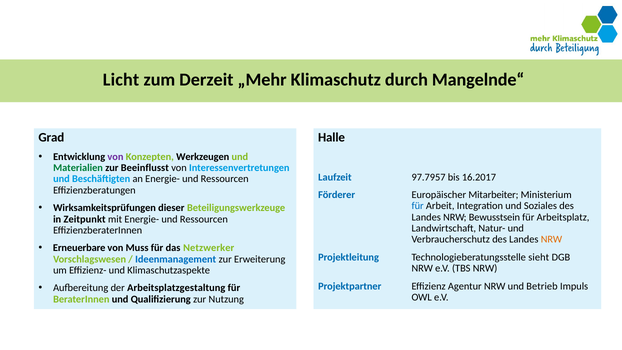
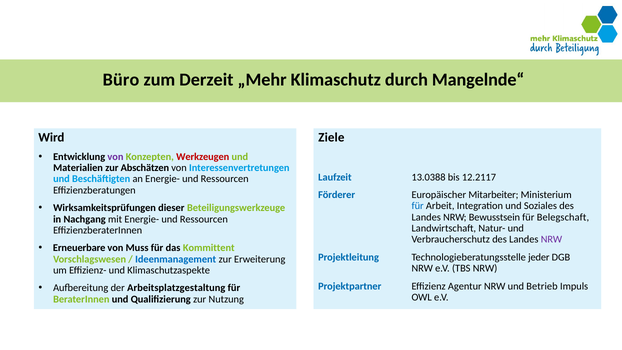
Licht: Licht -> Büro (121, 80)
Grad: Grad -> Wird (51, 138)
Halle: Halle -> Ziele (331, 138)
Werkzeugen colour: black -> red (203, 157)
Materialien colour: green -> black (78, 168)
Beeinflusst: Beeinflusst -> Abschätzen (145, 168)
97.7957: 97.7957 -> 13.0388 (429, 177)
16.2017: 16.2017 -> 12.2117 (479, 177)
Arbeitsplatz: Arbeitsplatz -> Belegschaft (563, 217)
Zeitpunkt: Zeitpunkt -> Nachgang (85, 219)
NRW colour: orange -> purple (551, 239)
Netzwerker: Netzwerker -> Kommittent (209, 248)
sieht: sieht -> jeder (539, 257)
